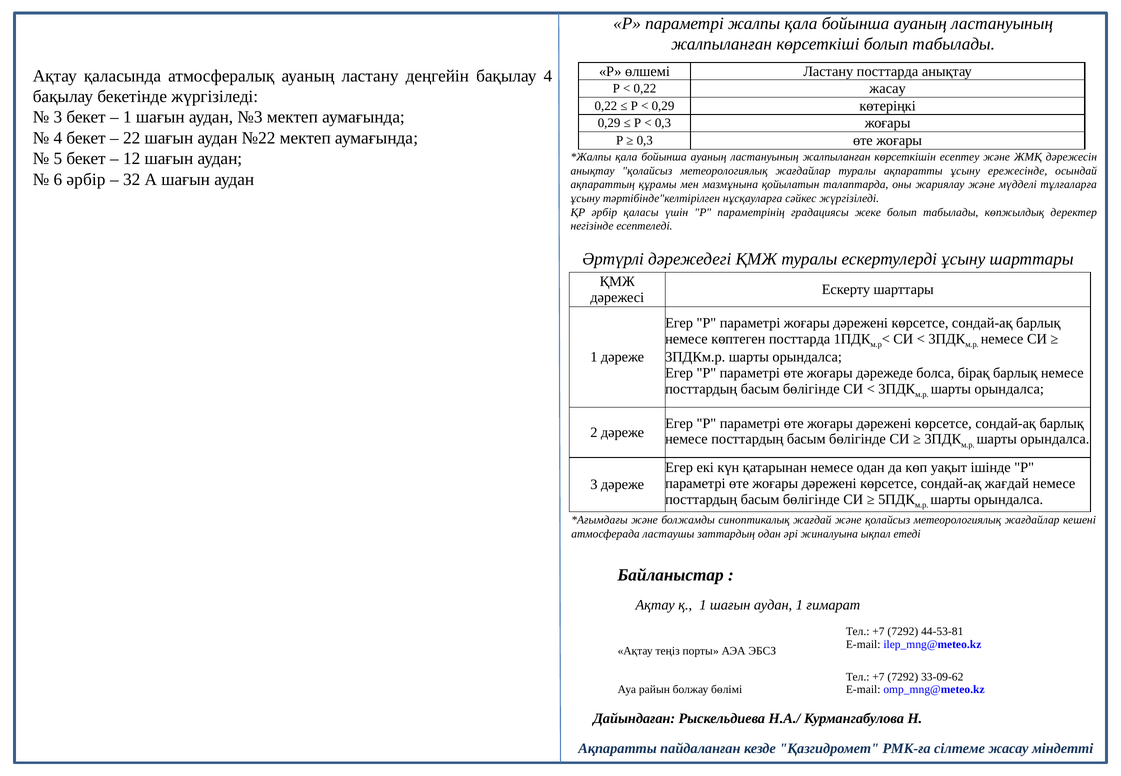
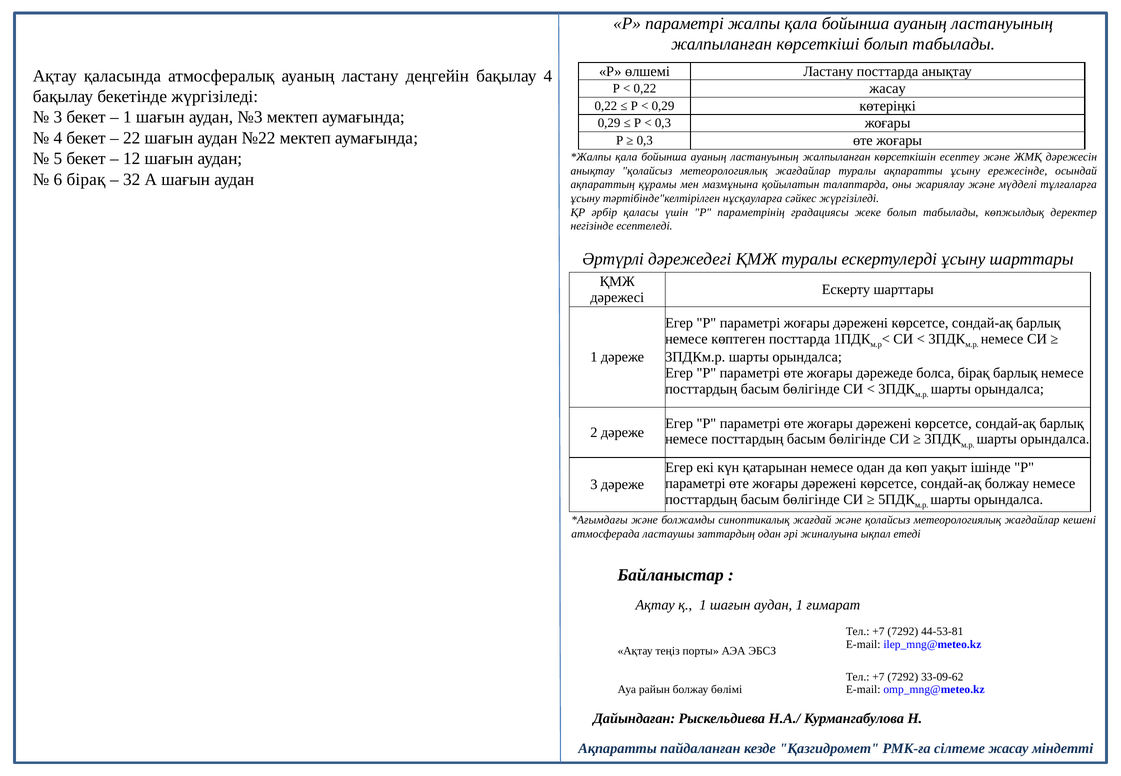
6 әрбір: әрбір -> бірақ (86, 179)
сондай-ақ жағдай: жағдай -> болжау (1007, 484)
